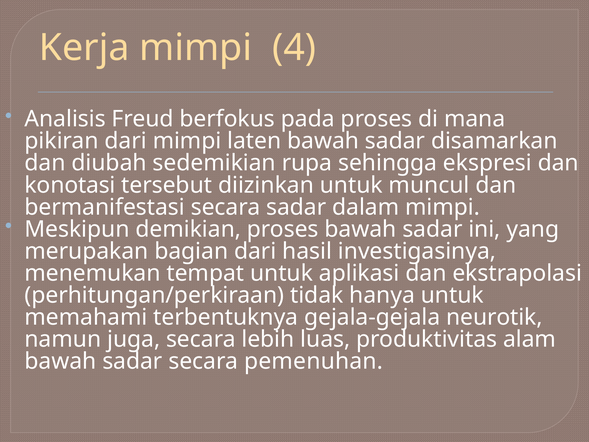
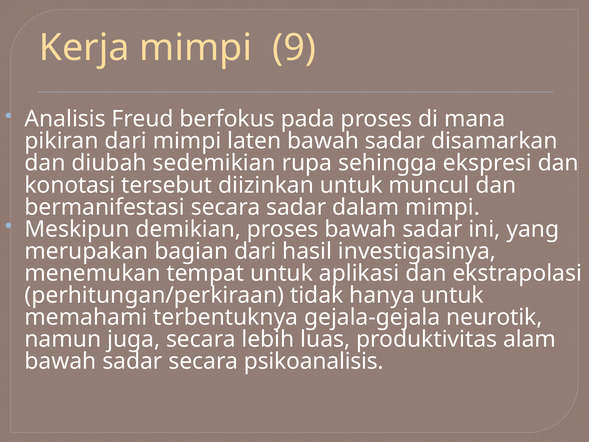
4: 4 -> 9 (294, 48)
pemenuhan: pemenuhan -> psikoanalisis (314, 361)
